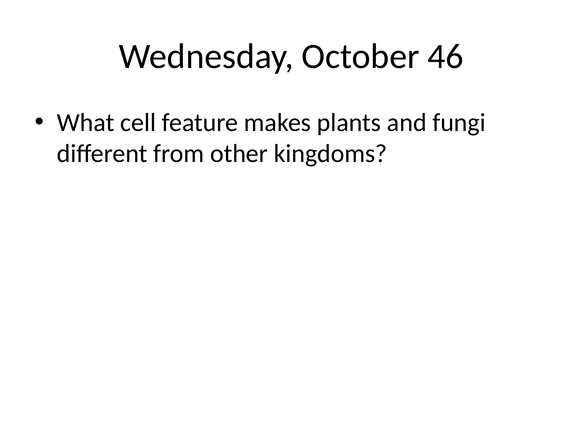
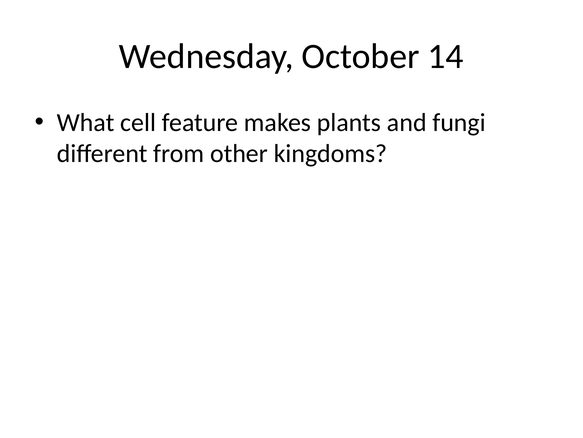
46: 46 -> 14 (446, 56)
